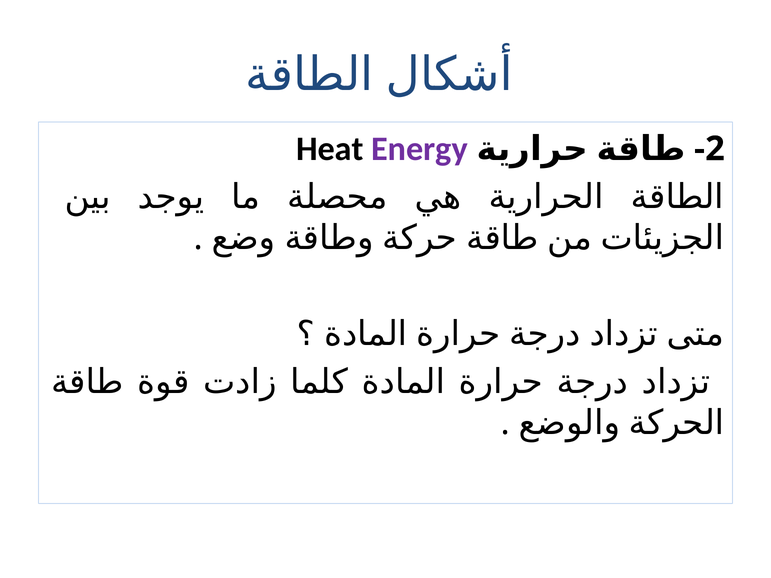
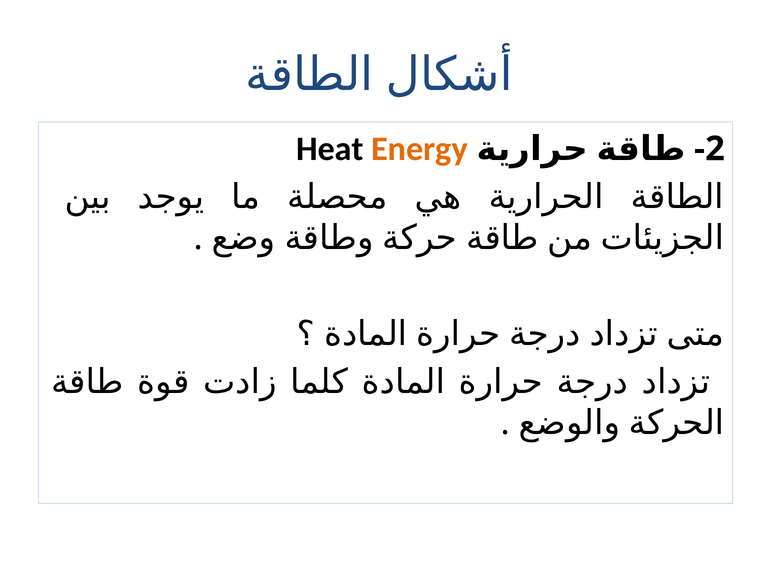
Energy colour: purple -> orange (420, 149)
